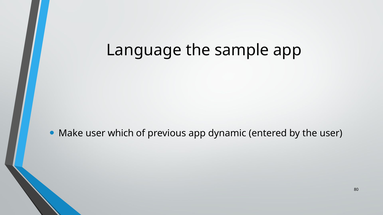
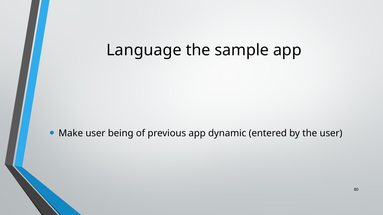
which: which -> being (121, 134)
